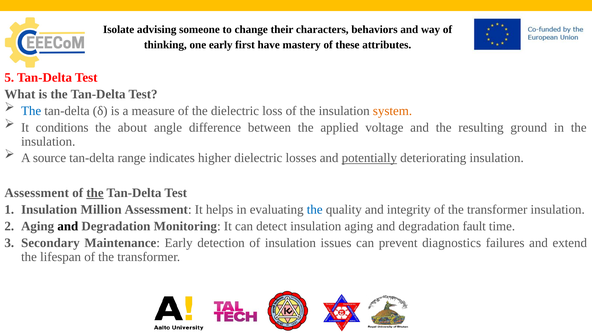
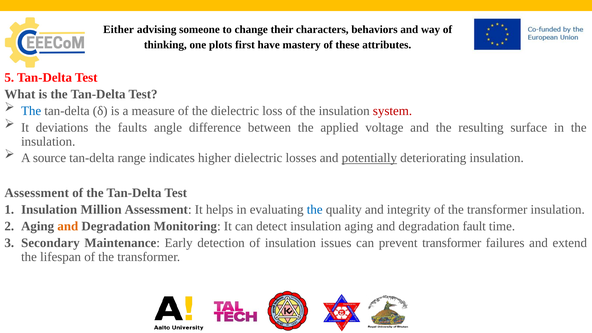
Isolate: Isolate -> Either (119, 29)
one early: early -> plots (221, 45)
system colour: orange -> red (393, 111)
conditions: conditions -> deviations (62, 127)
about: about -> faults (132, 127)
ground: ground -> surface (529, 127)
the underline: present -> none (95, 193)
and colour: black -> orange (68, 226)
prevent diagnostics: diagnostics -> transformer (452, 243)
